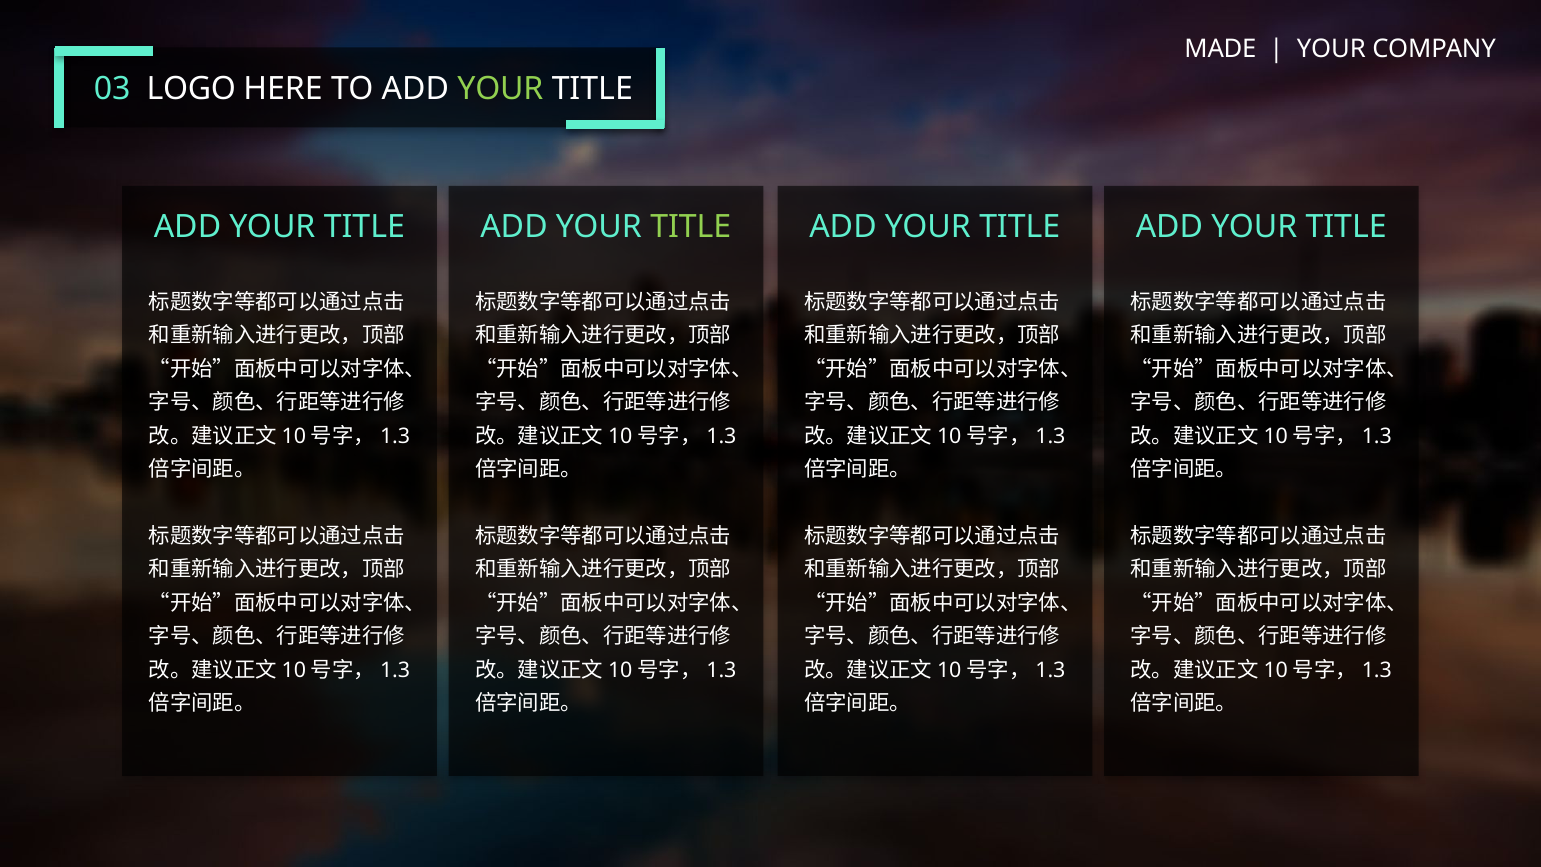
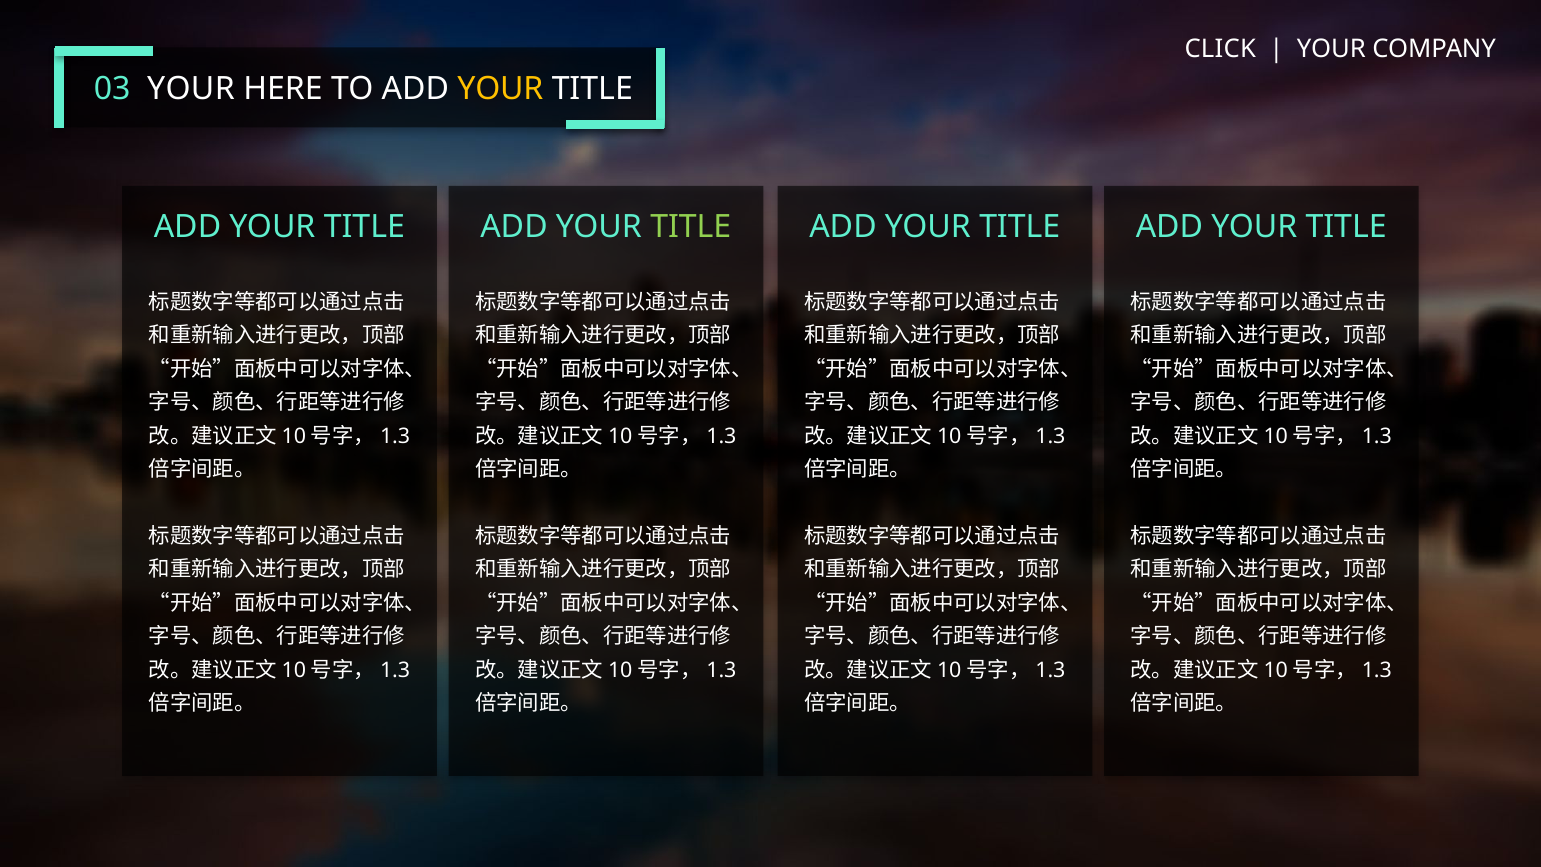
MADE: MADE -> CLICK (1220, 49)
03 LOGO: LOGO -> YOUR (191, 89)
YOUR colour: light green -> yellow (500, 89)
